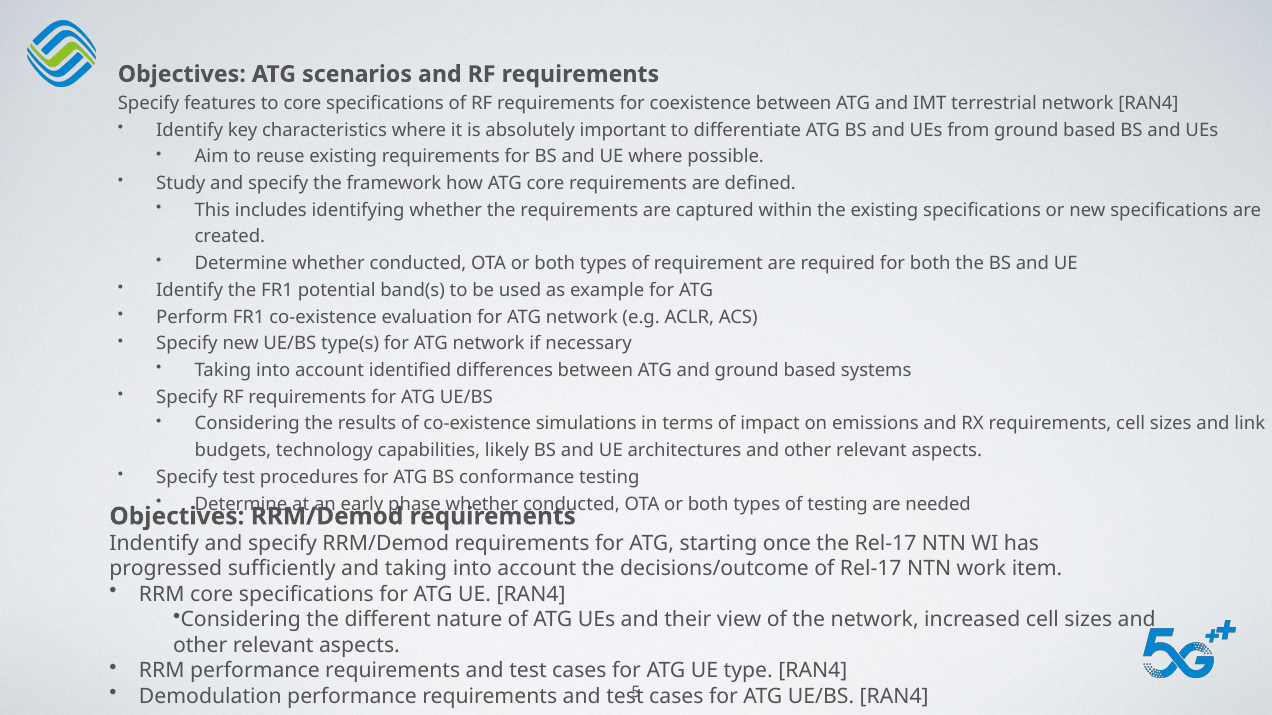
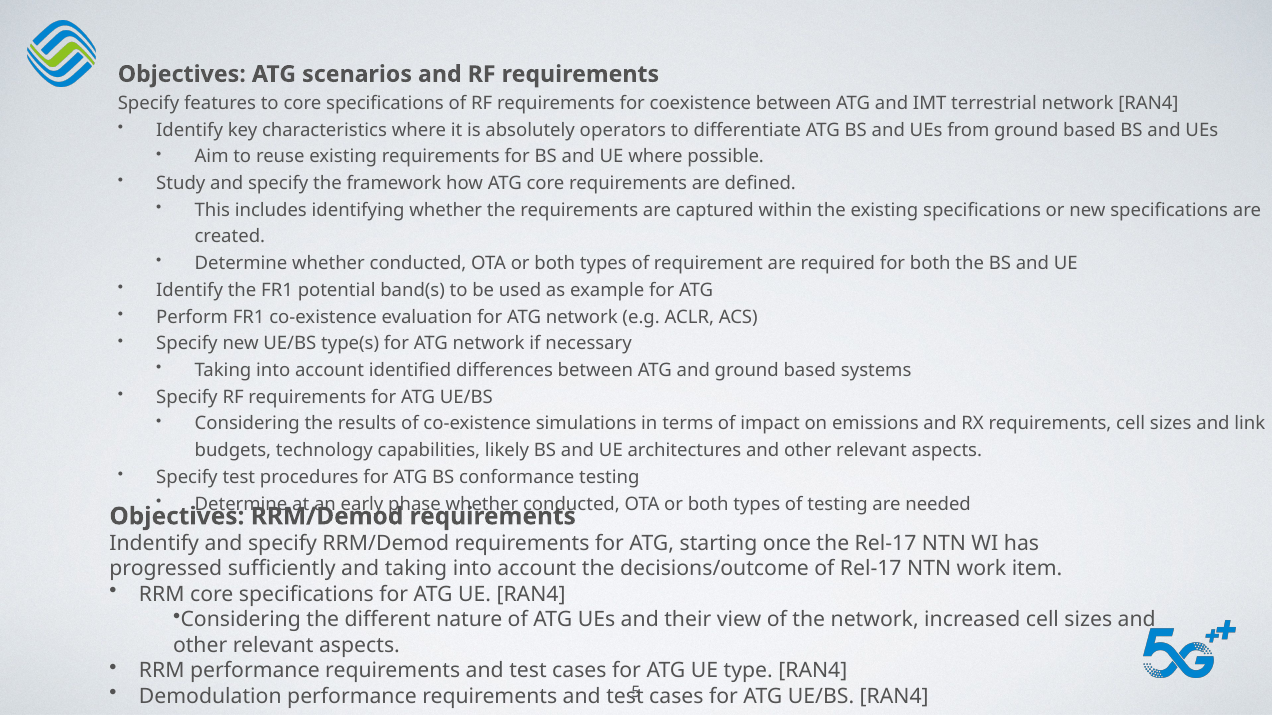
important: important -> operators (623, 130)
